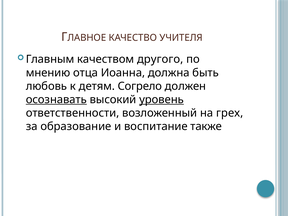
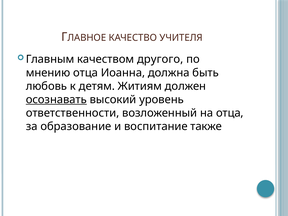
Согрело: Согрело -> Житиям (140, 86)
уровень underline: present -> none (162, 100)
на грех: грех -> отца (230, 113)
